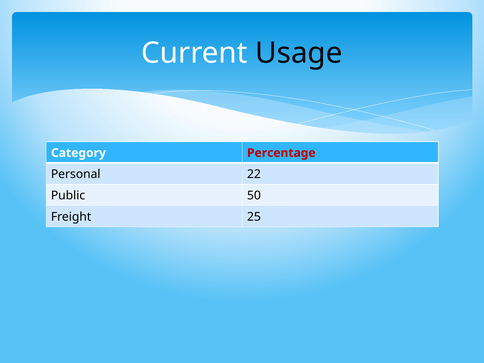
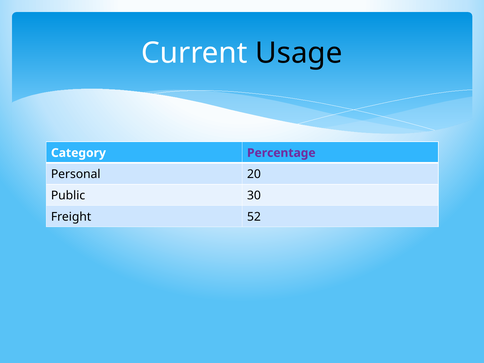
Percentage colour: red -> purple (281, 153)
22: 22 -> 20 (254, 174)
50: 50 -> 30 (254, 196)
25: 25 -> 52 (254, 217)
